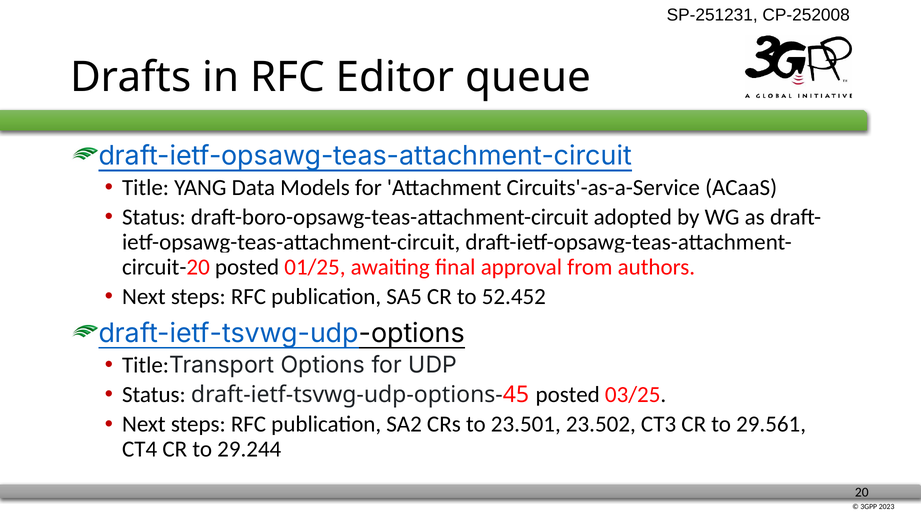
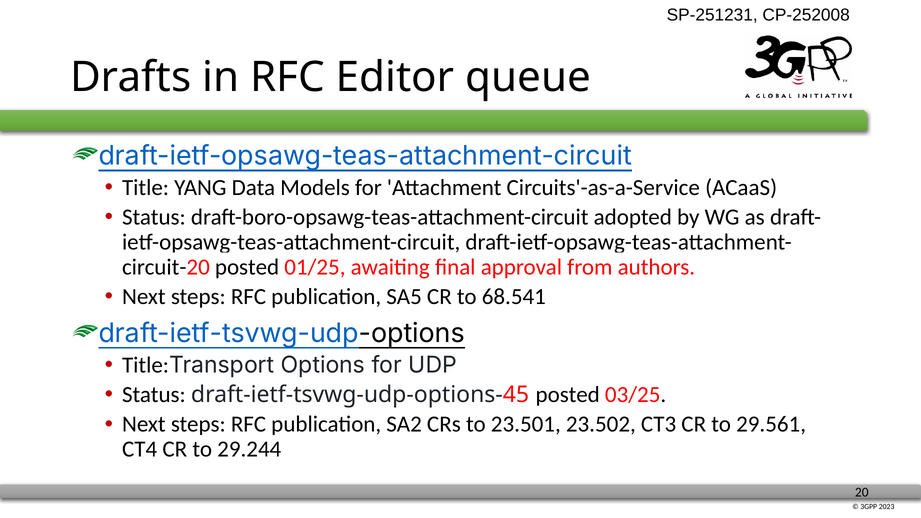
52.452: 52.452 -> 68.541 (514, 297)
